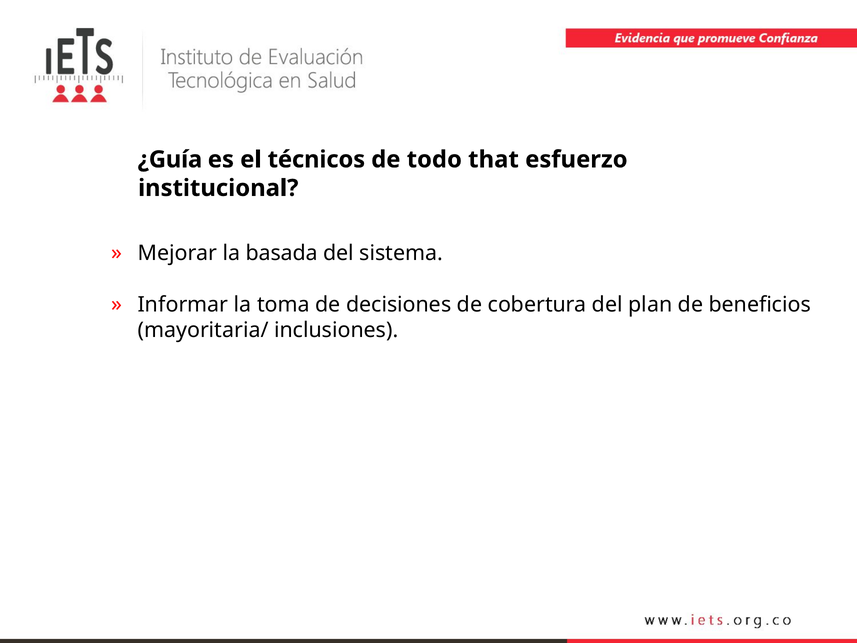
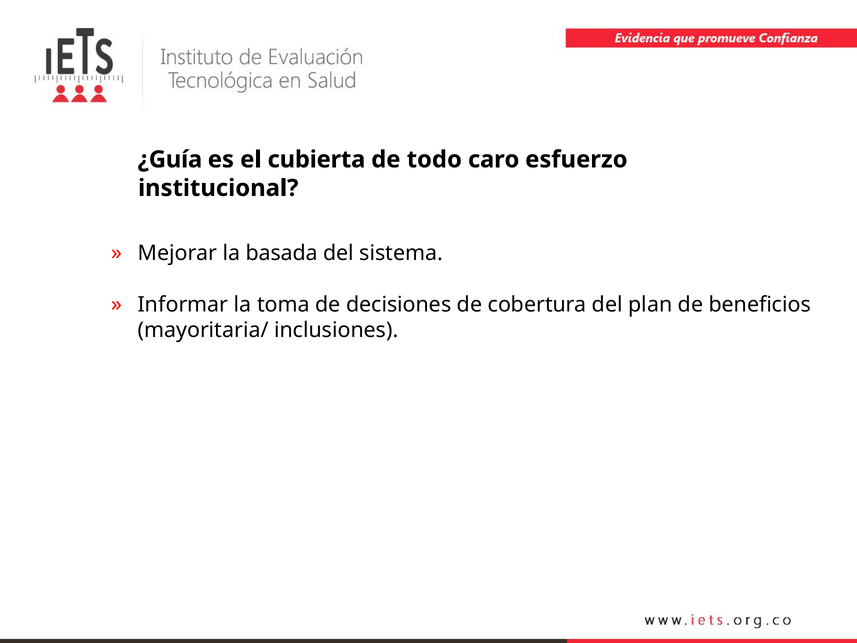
técnicos: técnicos -> cubierta (316, 159)
that: that -> caro (494, 159)
